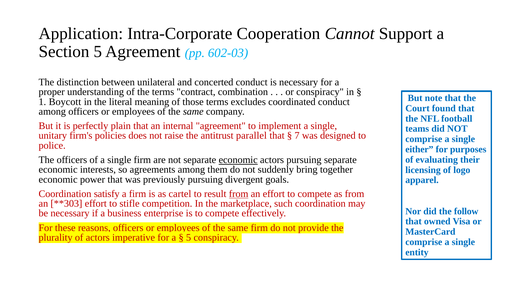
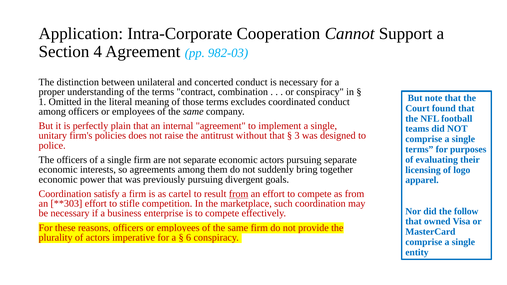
Section 5: 5 -> 4 (98, 52)
602-03: 602-03 -> 982-03 (228, 53)
Boycott: Boycott -> Omitted (65, 102)
parallel: parallel -> without (251, 136)
7: 7 -> 3 (297, 136)
either: either -> terms (419, 149)
economic underline: present -> none (238, 160)
5: 5 -> 6 (189, 238)
